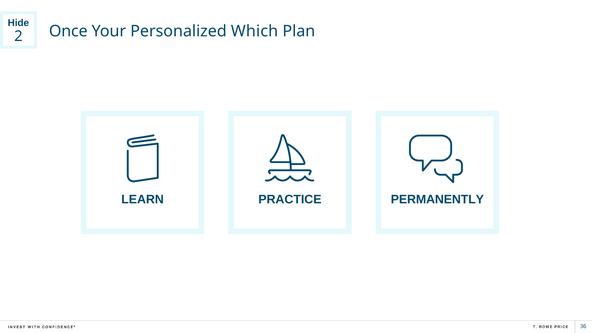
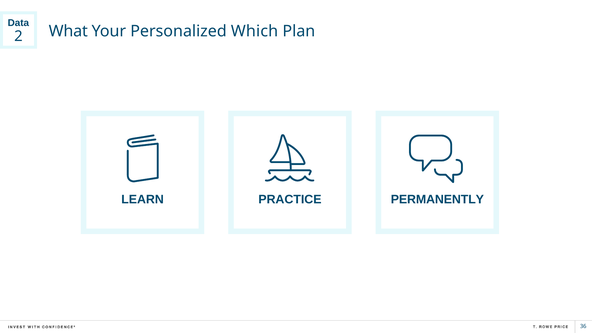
Hide: Hide -> Data (18, 23)
Once: Once -> What (68, 31)
